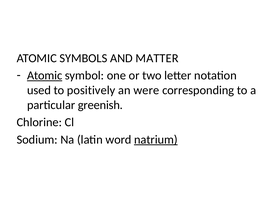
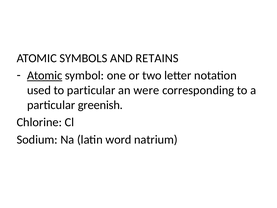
MATTER: MATTER -> RETAINS (157, 58)
to positively: positively -> particular (91, 90)
natrium underline: present -> none (156, 139)
